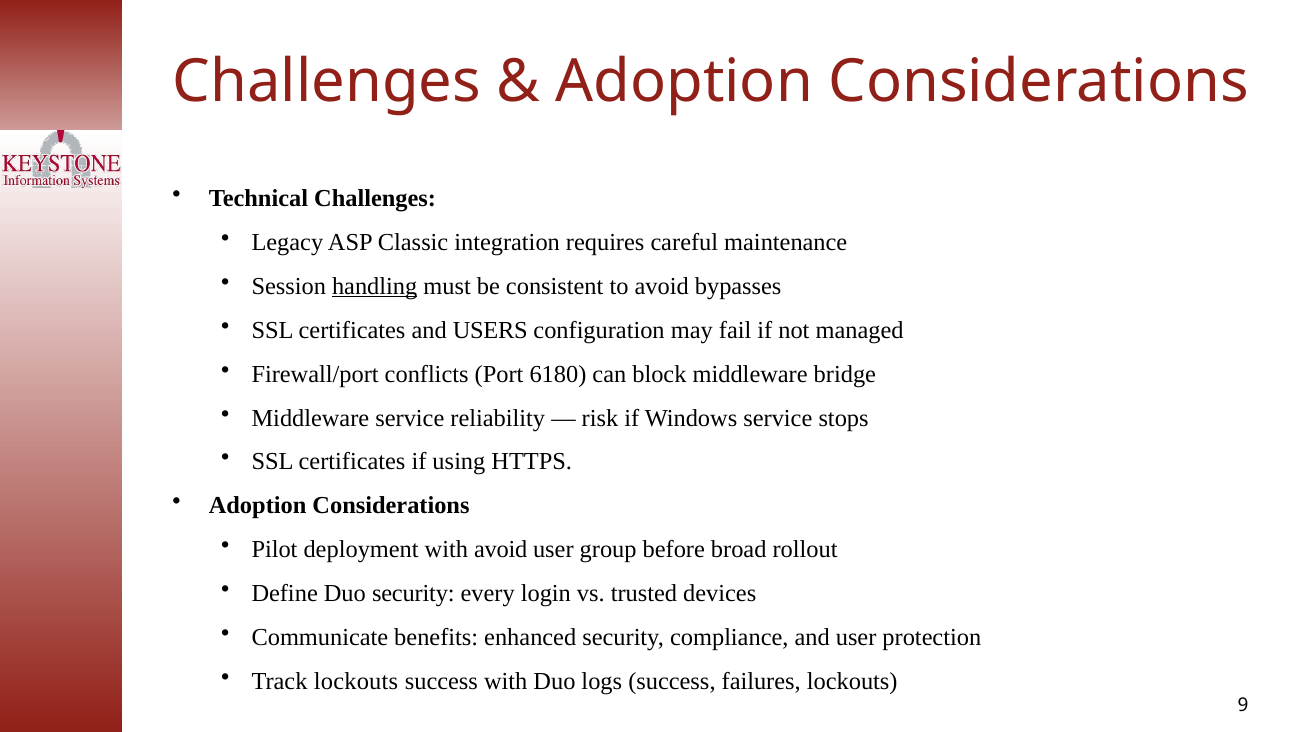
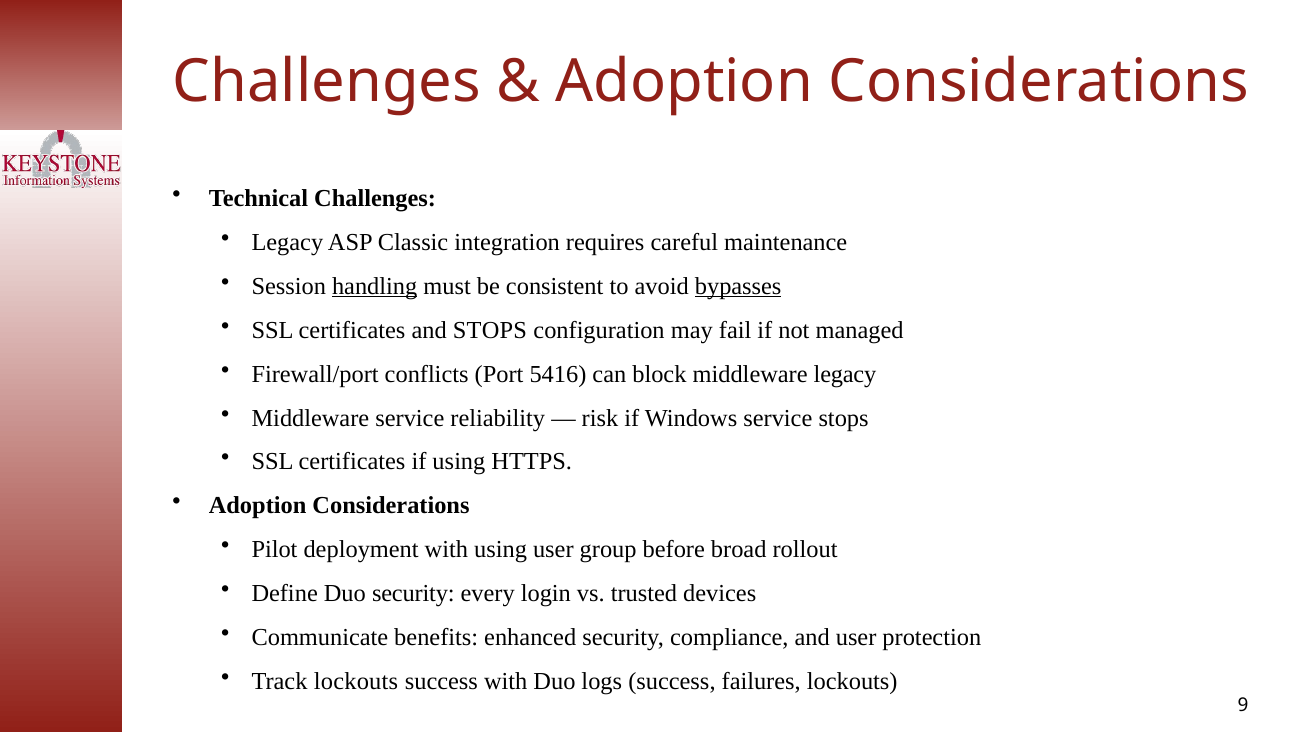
bypasses underline: none -> present (738, 286)
and USERS: USERS -> STOPS (490, 330)
6180: 6180 -> 5416 (558, 374)
middleware bridge: bridge -> legacy (845, 374)
with avoid: avoid -> using (501, 550)
